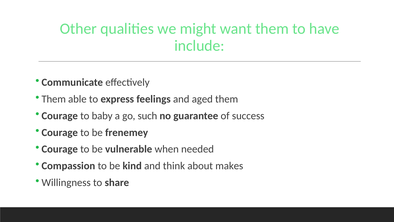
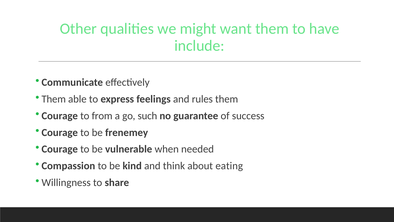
aged: aged -> rules (202, 99)
baby: baby -> from (102, 116)
makes: makes -> eating (229, 166)
